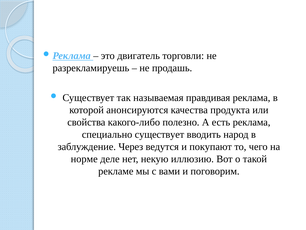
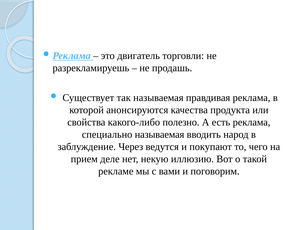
специально существует: существует -> называемая (160, 134)
норме: норме -> прием (84, 159)
